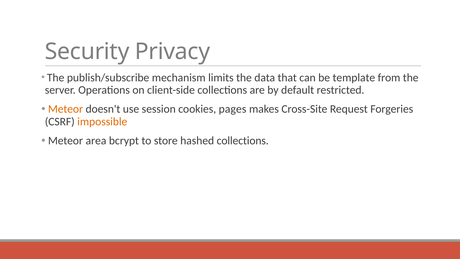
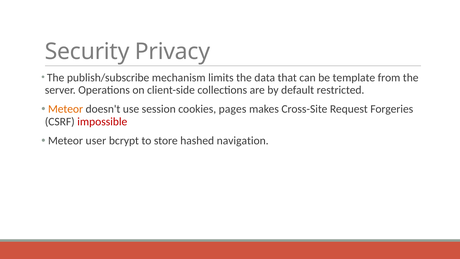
impossible colour: orange -> red (102, 121)
area: area -> user (96, 141)
hashed collections: collections -> navigation (243, 141)
